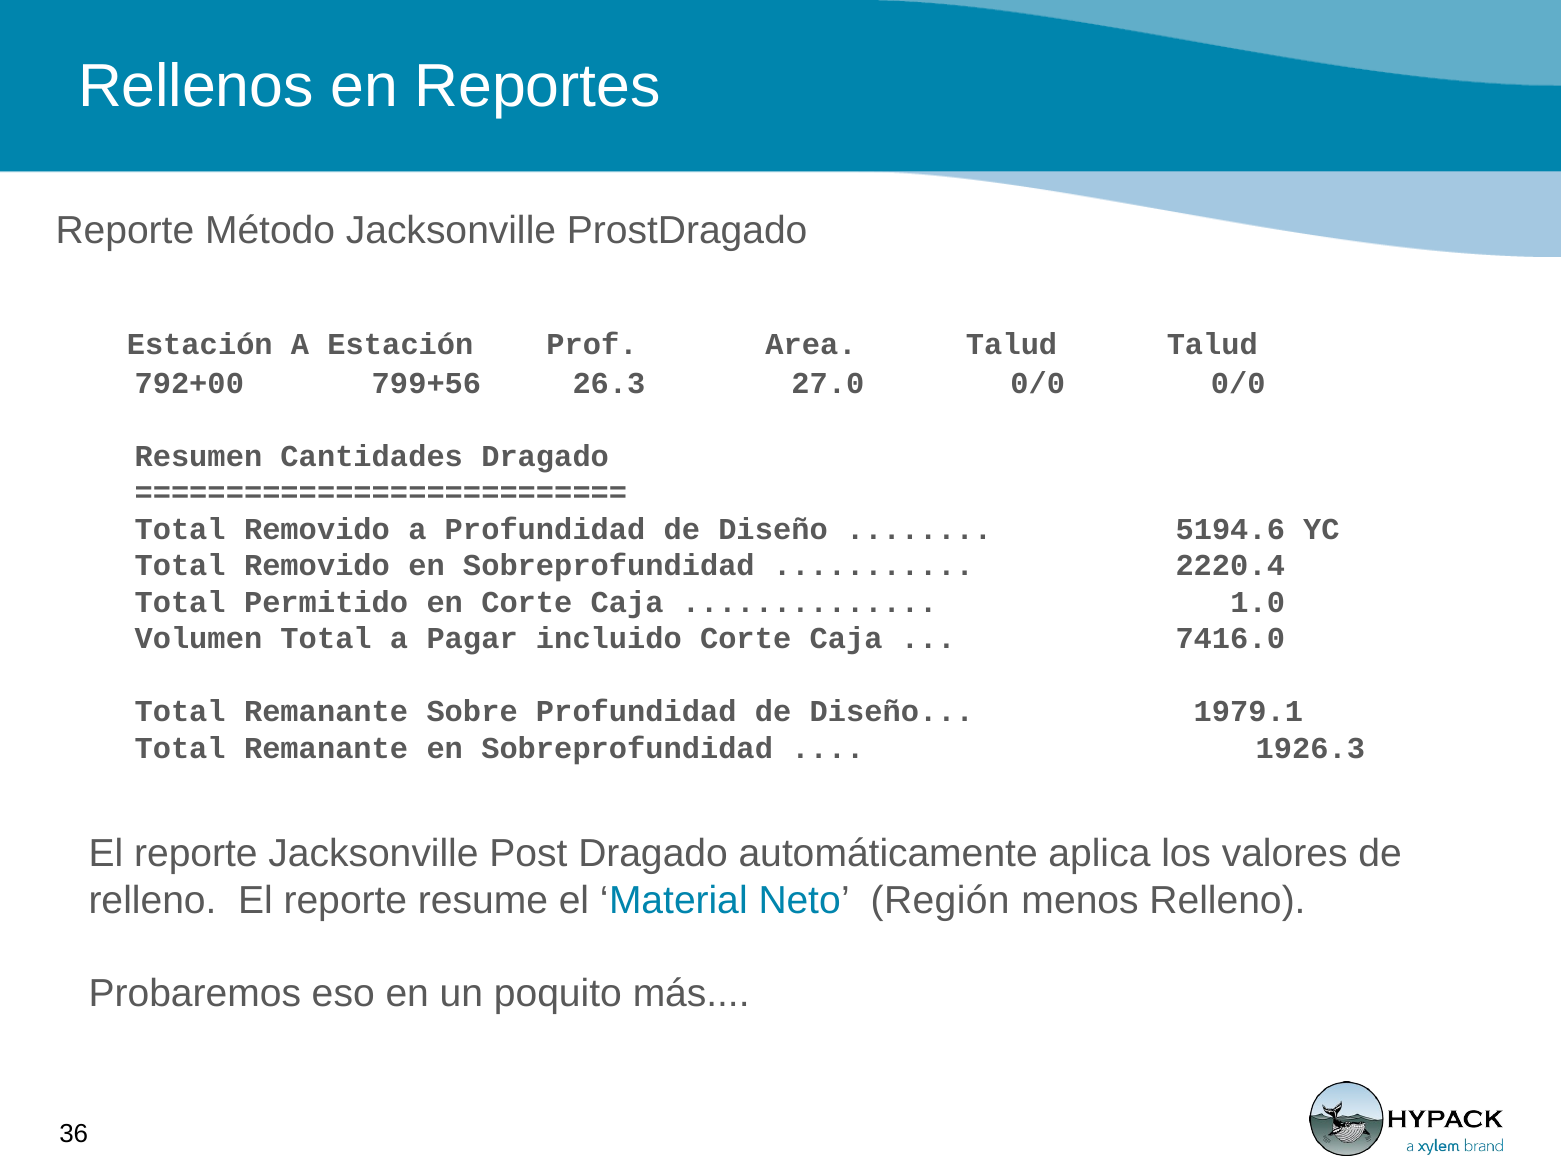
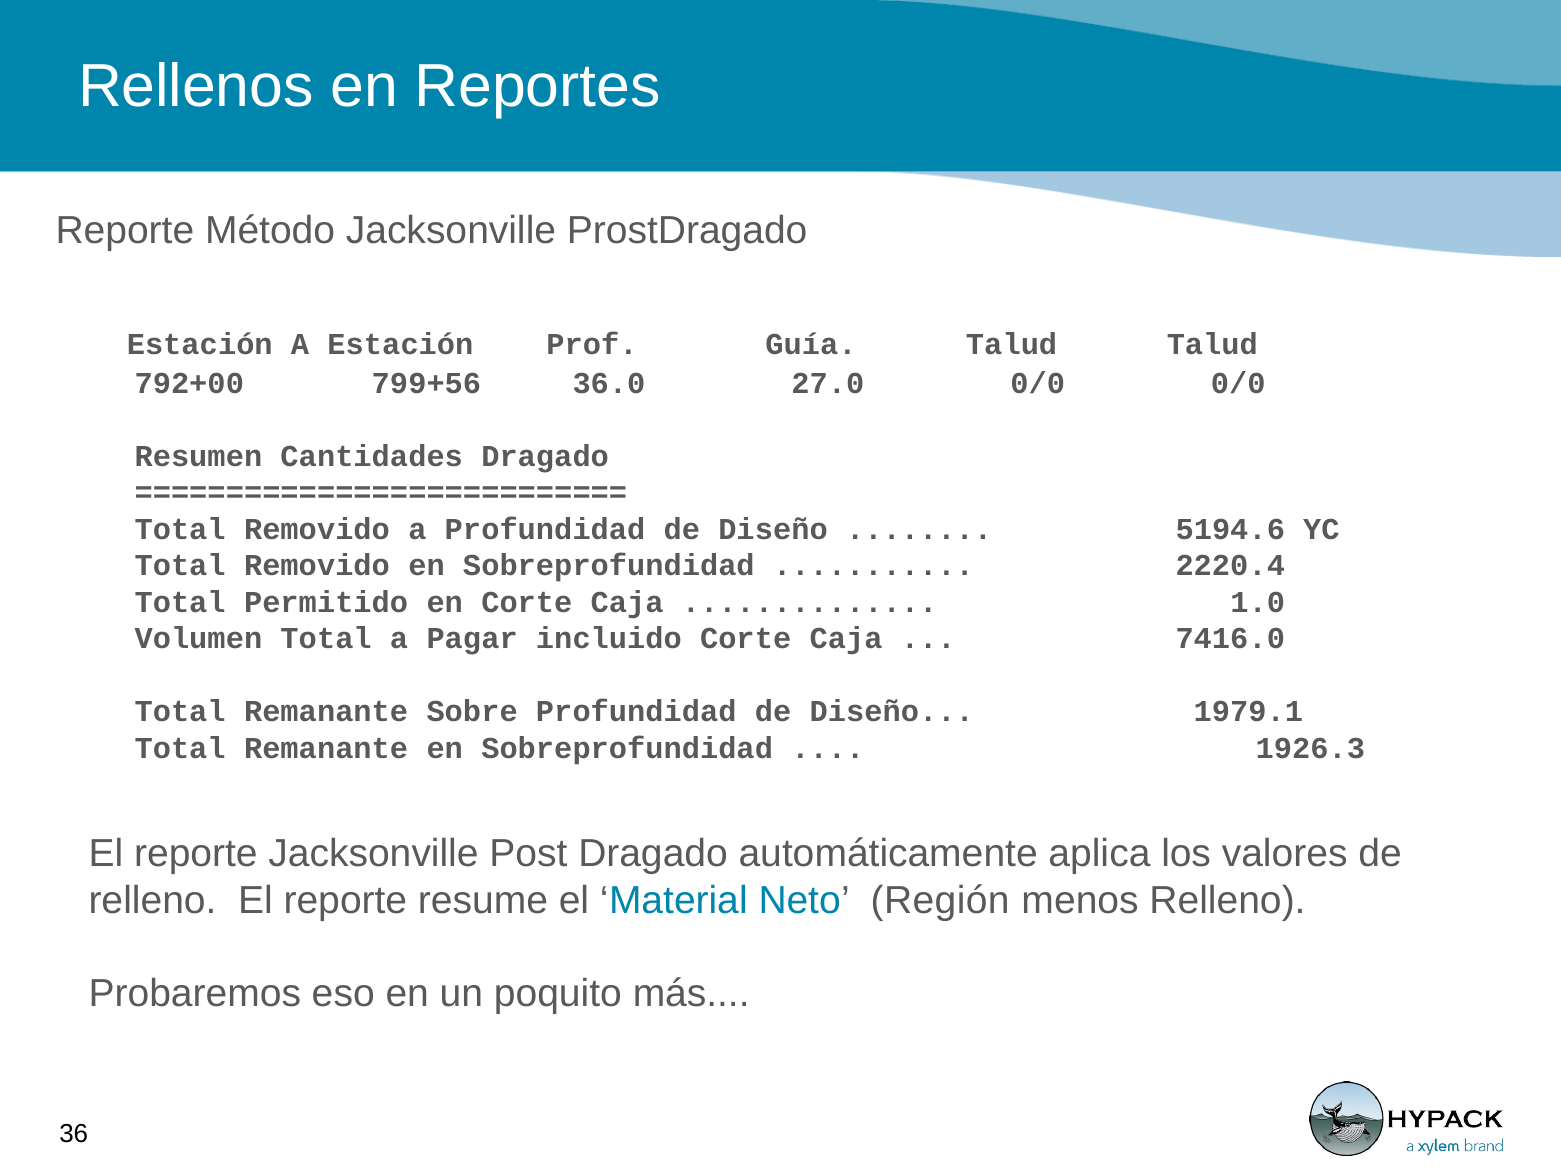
Area: Area -> Guía (811, 344)
26.3: 26.3 -> 36.0 (609, 383)
